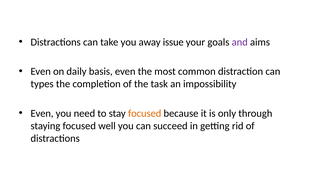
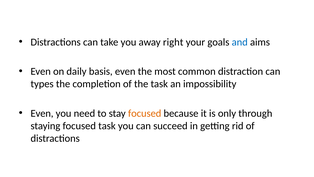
issue: issue -> right (173, 42)
and colour: purple -> blue (240, 42)
focused well: well -> task (107, 126)
